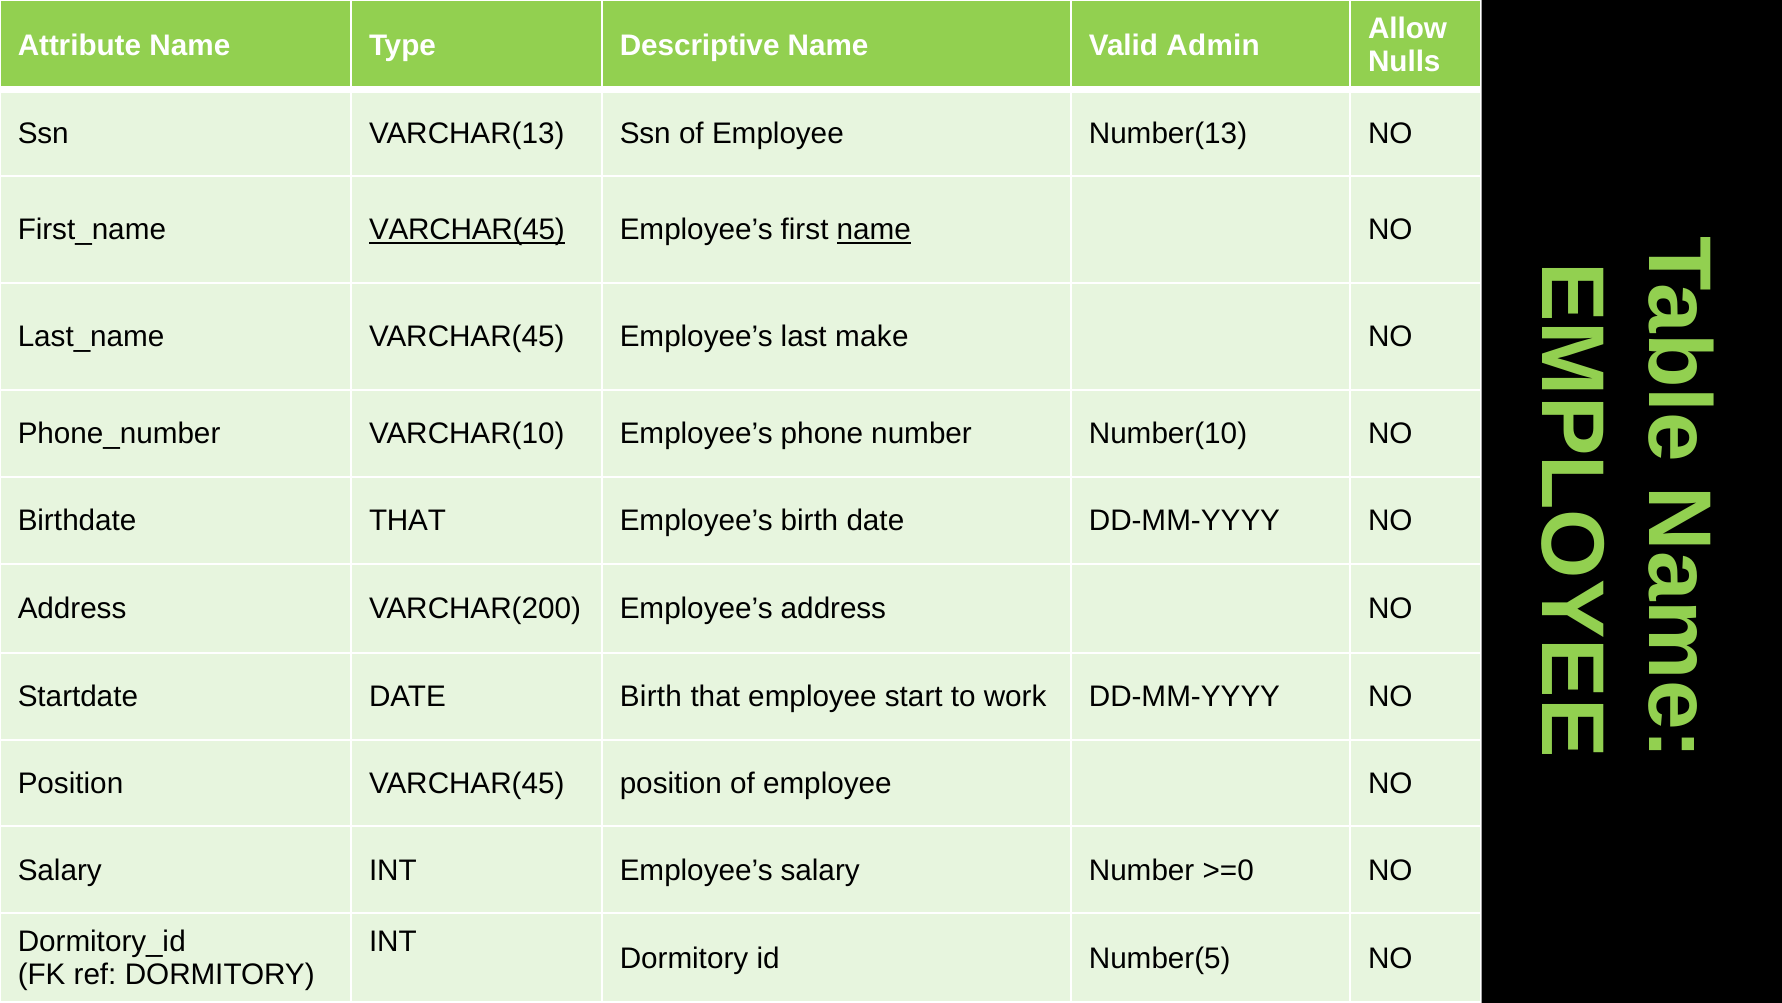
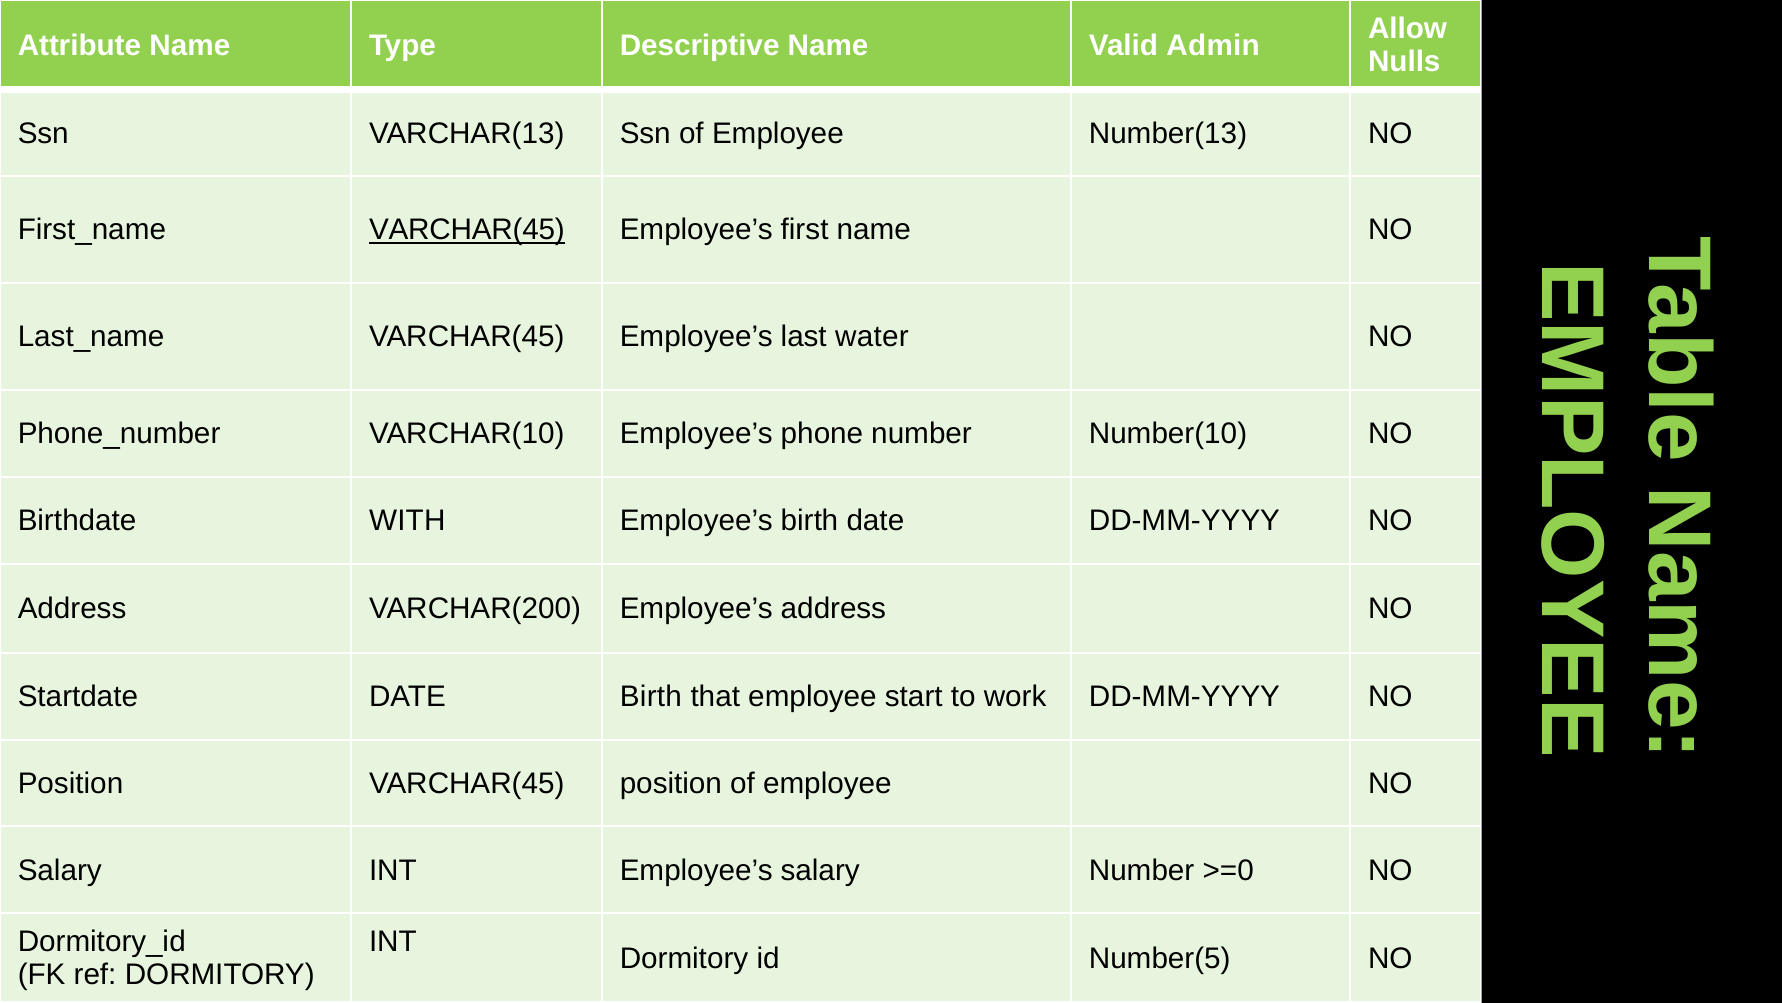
name underline: present -> none (874, 230)
make: make -> water (872, 337)
Birthdate THAT: THAT -> WITH (407, 520)
